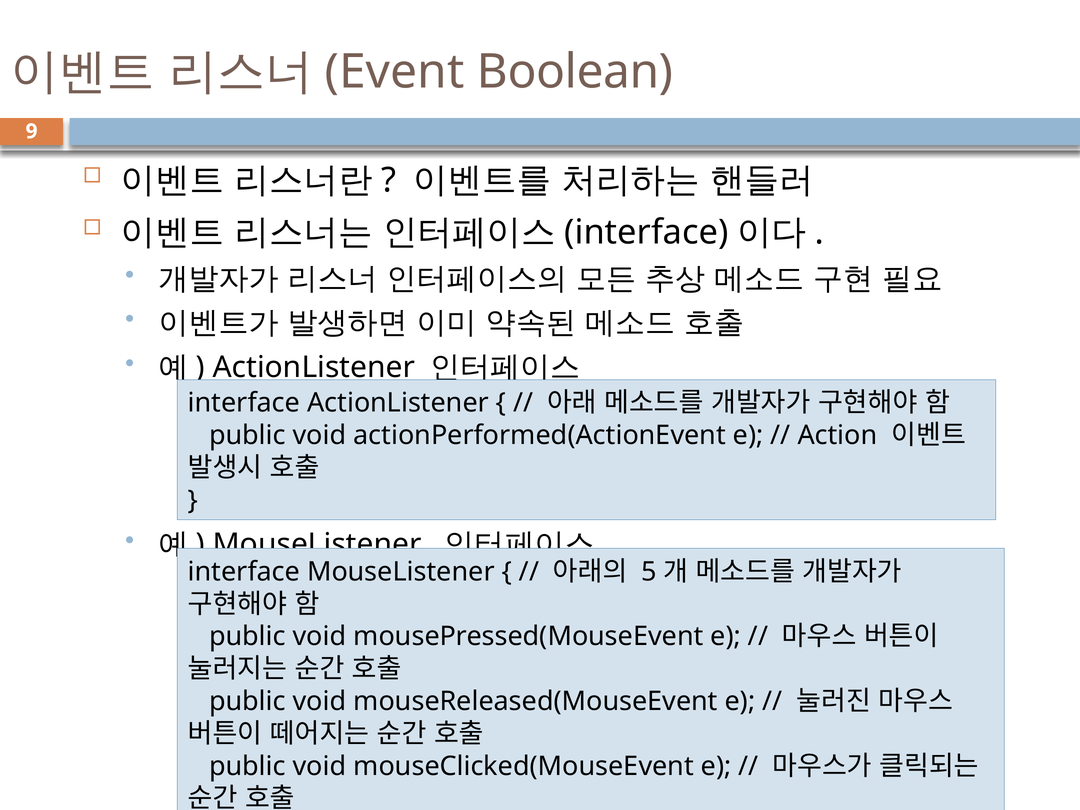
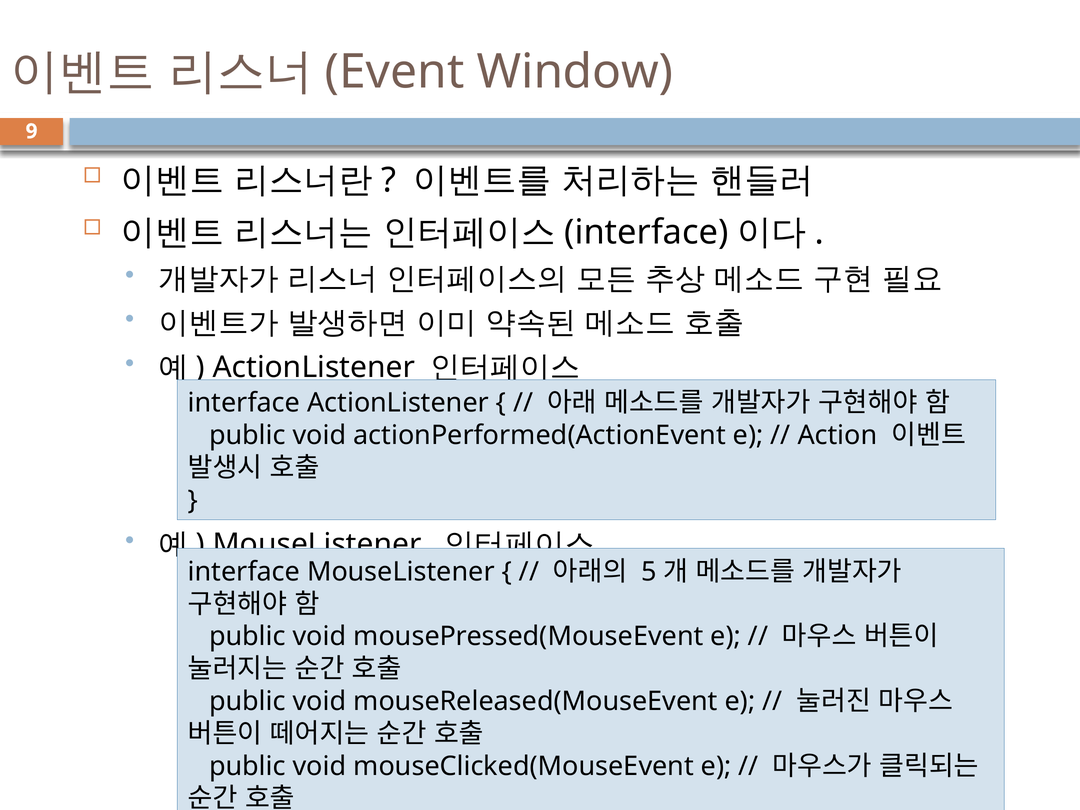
Boolean: Boolean -> Window (575, 72)
